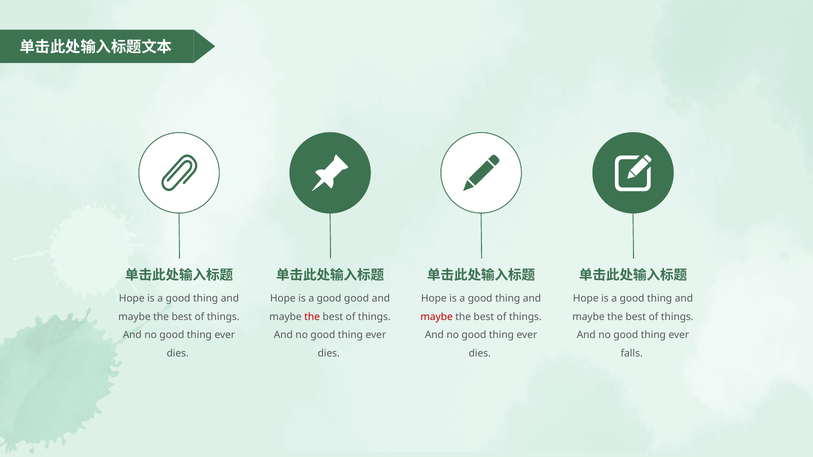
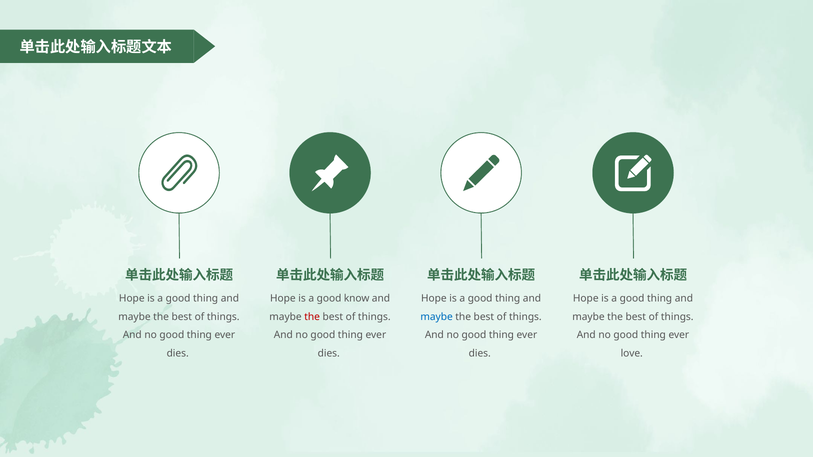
good good: good -> know (357, 299)
maybe colour: red -> blue (437, 317)
falls: falls -> love (632, 353)
